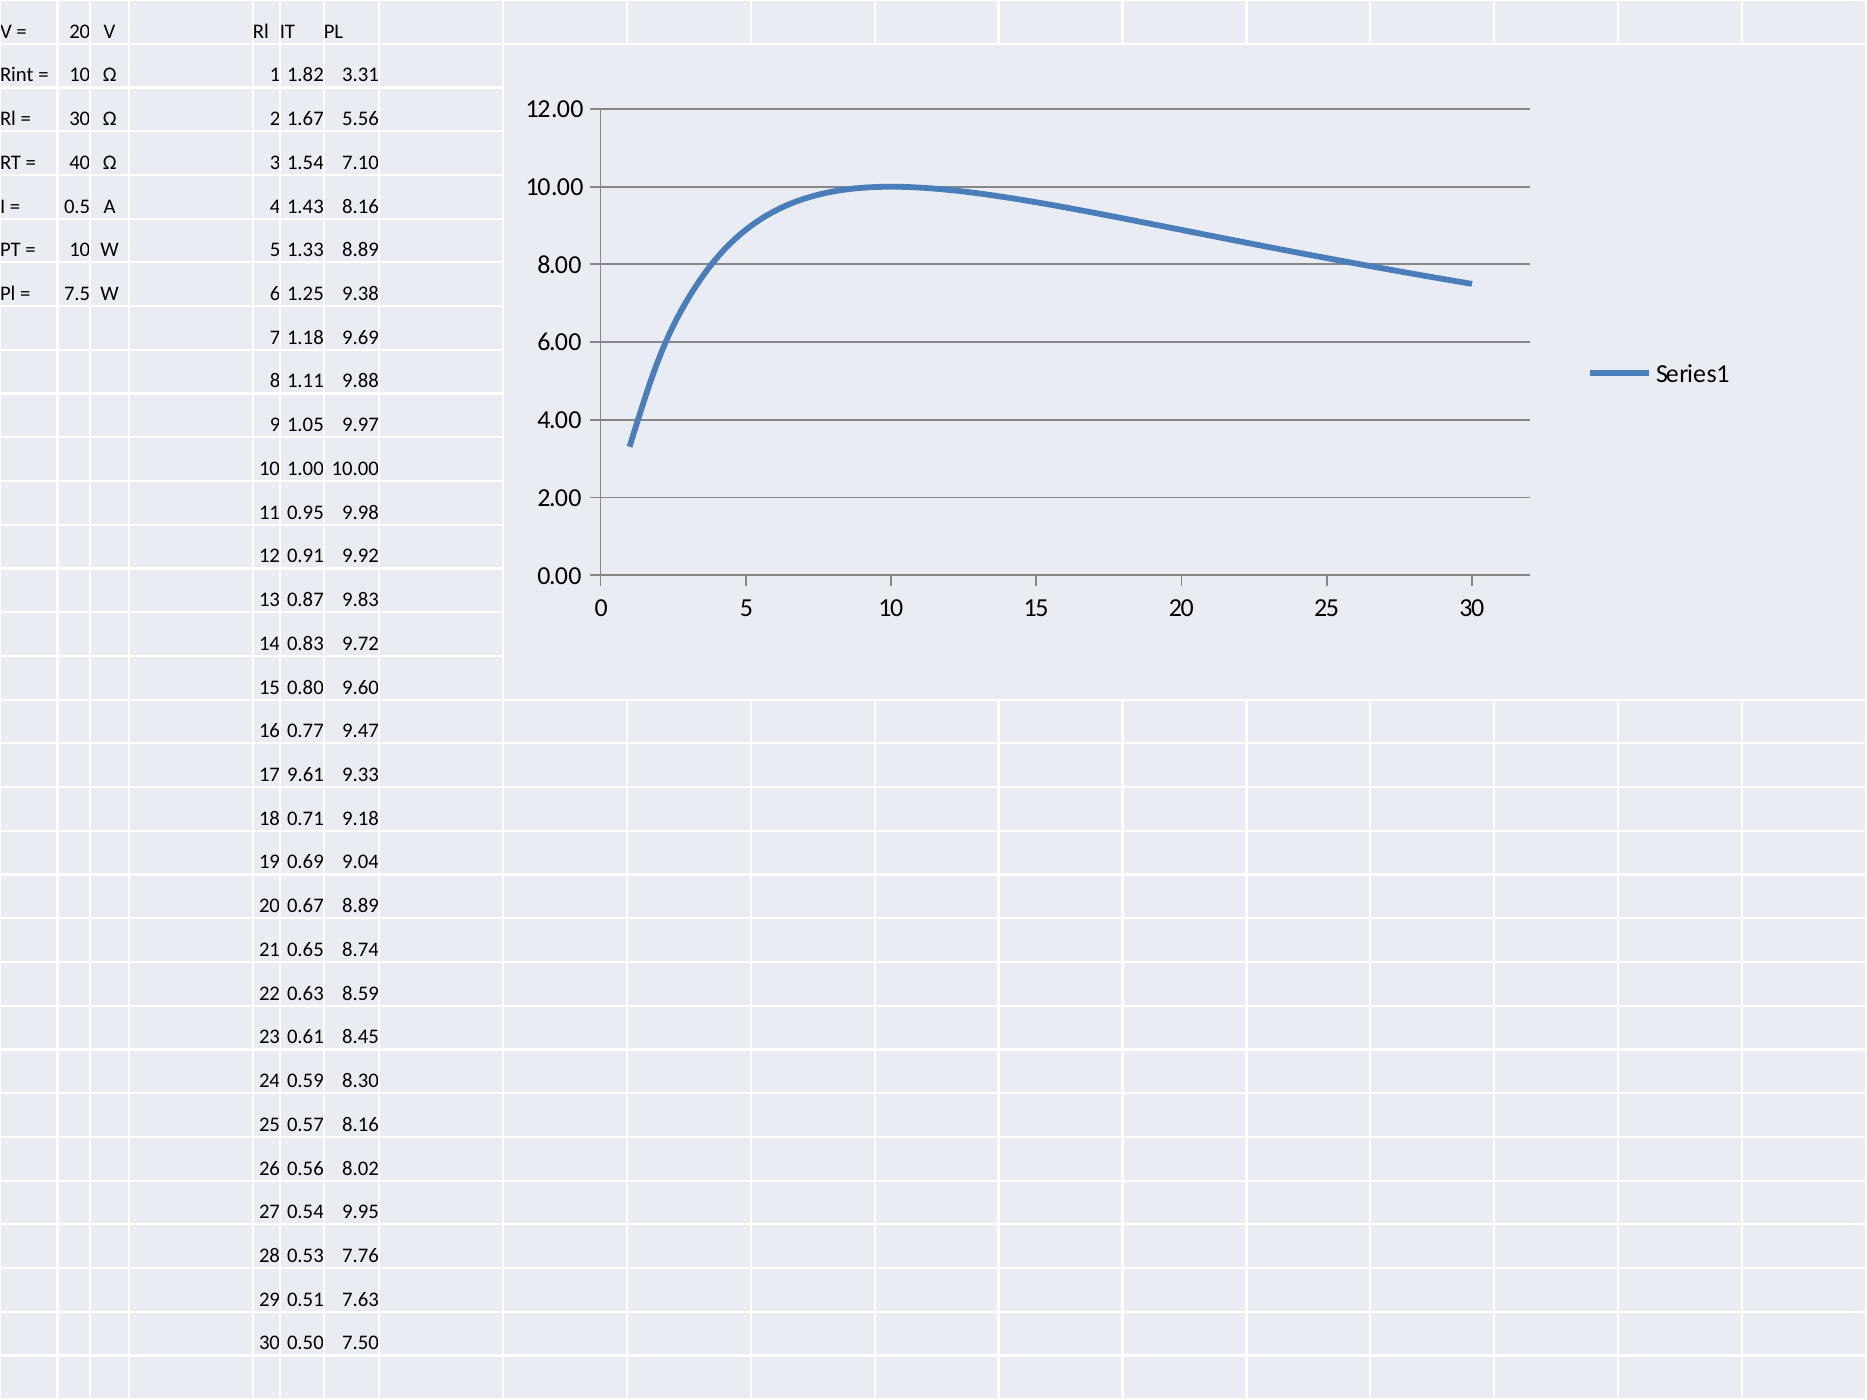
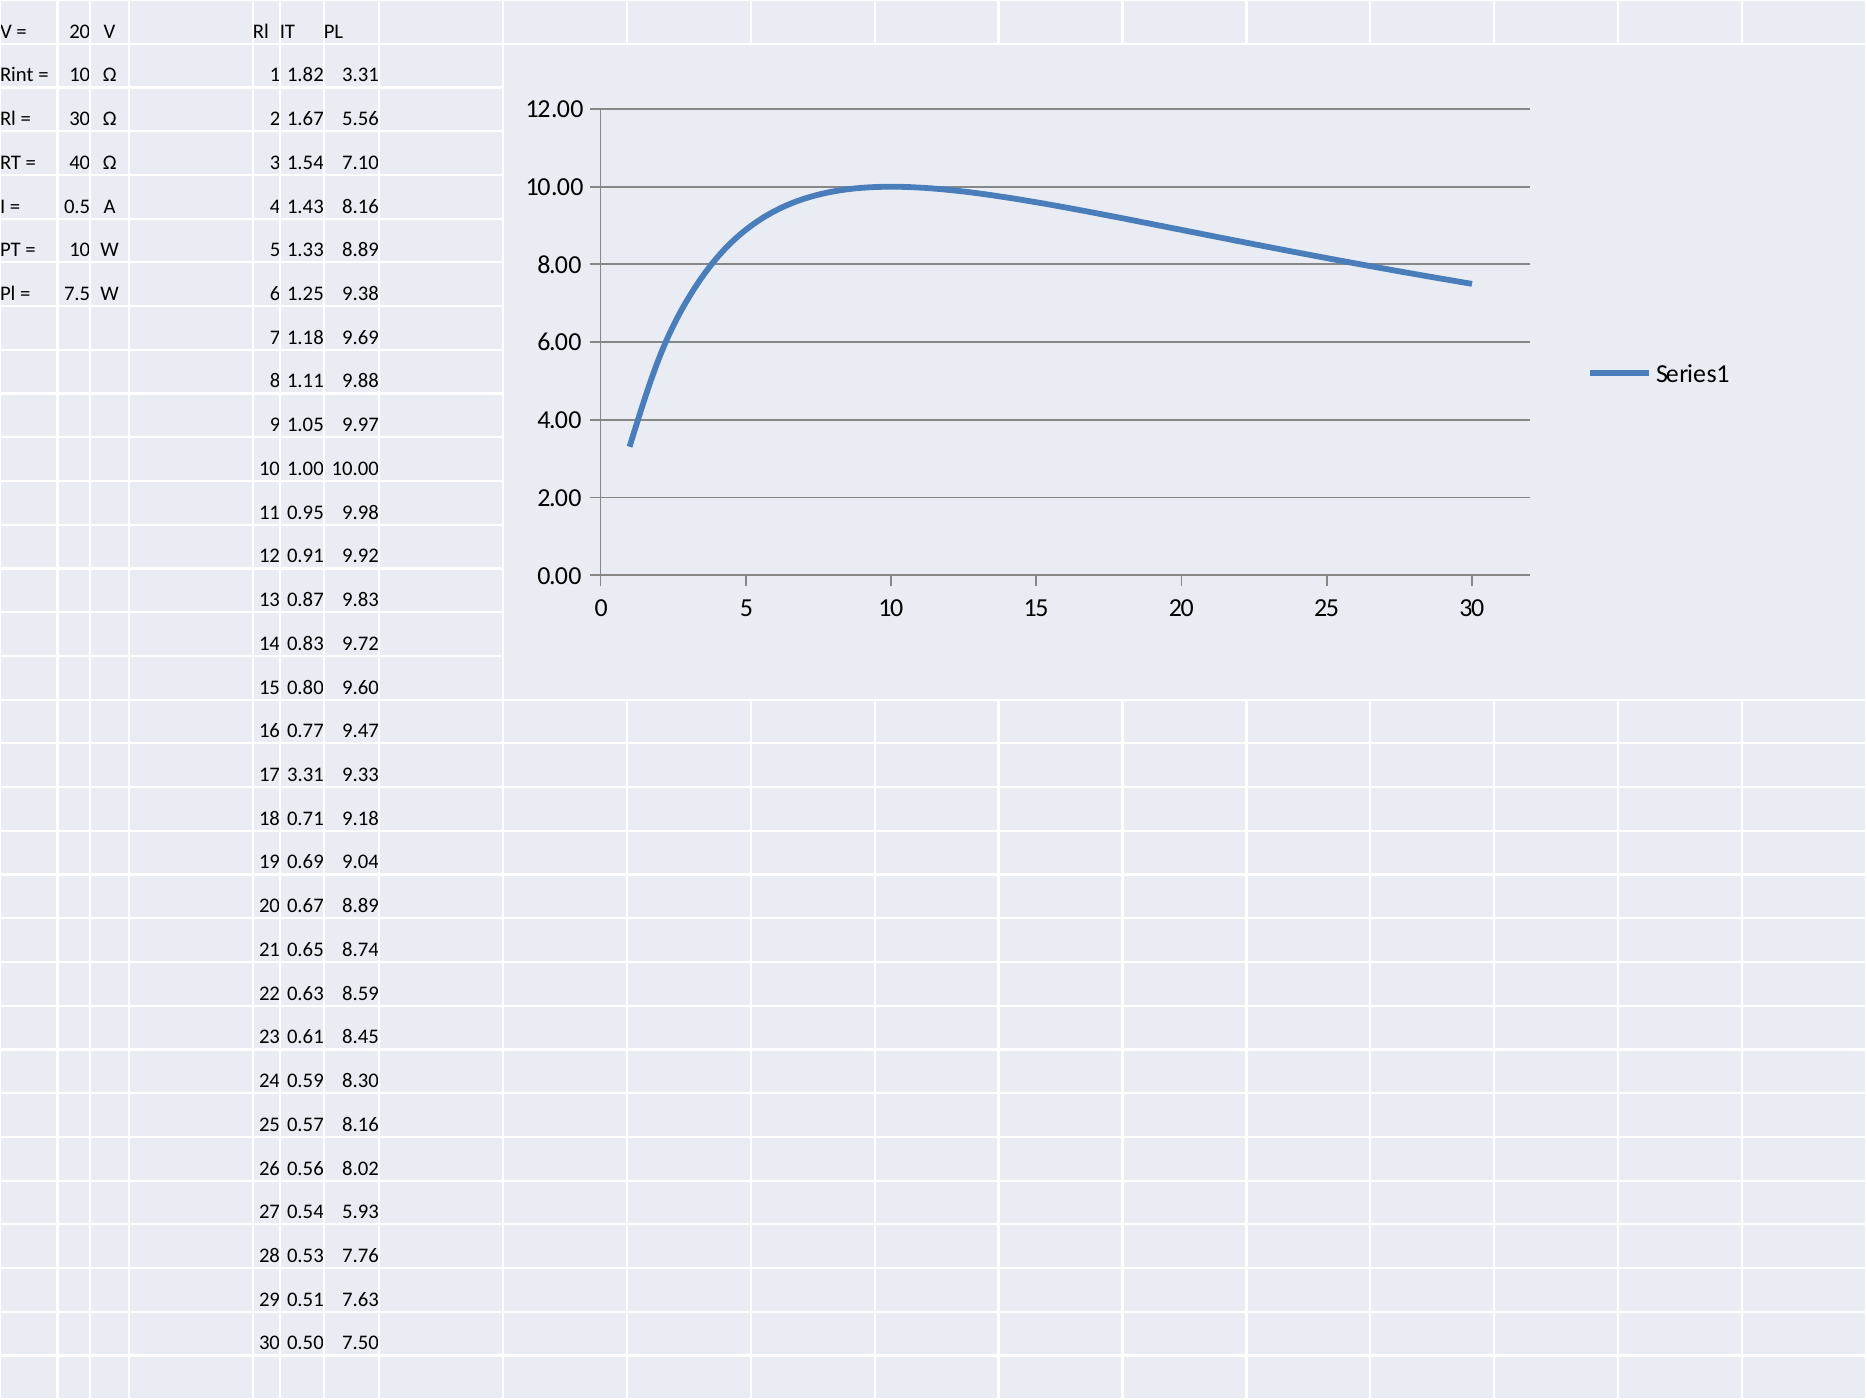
17 9.61: 9.61 -> 3.31 (305, 775)
9.95: 9.95 -> 5.93 (361, 1212)
